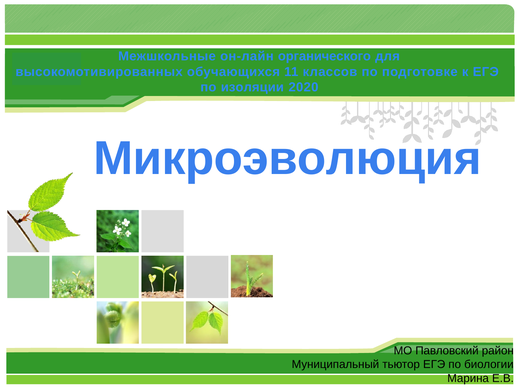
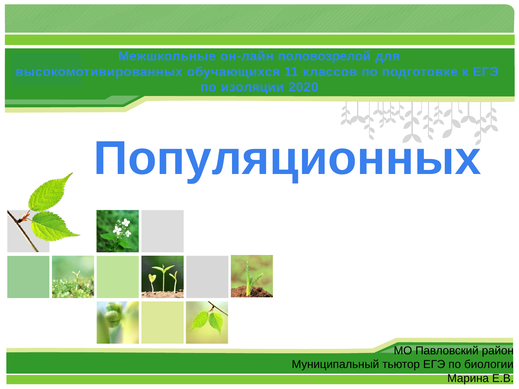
органического: органического -> половозрелой (324, 56)
Микроэволюция: Микроэволюция -> Популяционных (287, 159)
